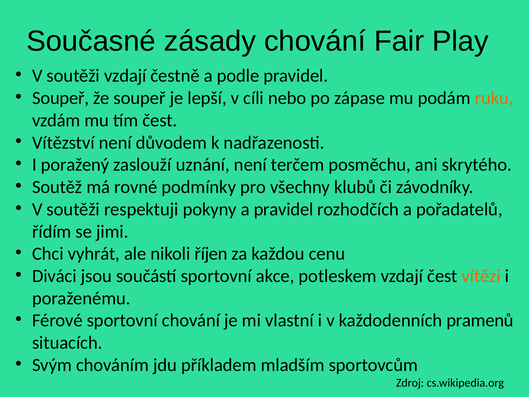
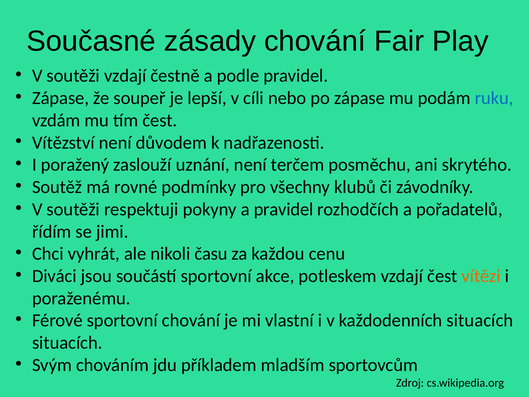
Soupeř: Soupeř -> Zápase (61, 98)
ruku colour: orange -> blue (494, 98)
říjen: říjen -> času (211, 254)
každodenních pramenů: pramenů -> situacích (480, 320)
